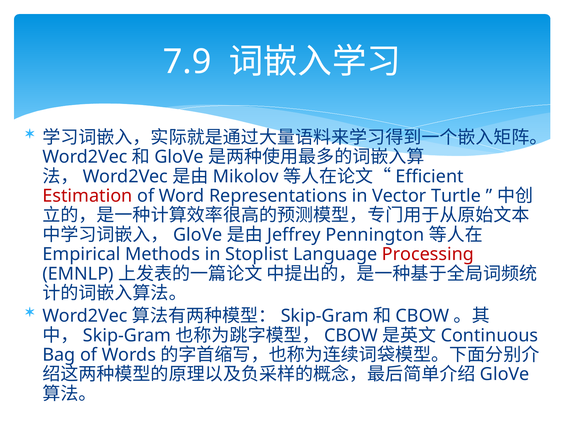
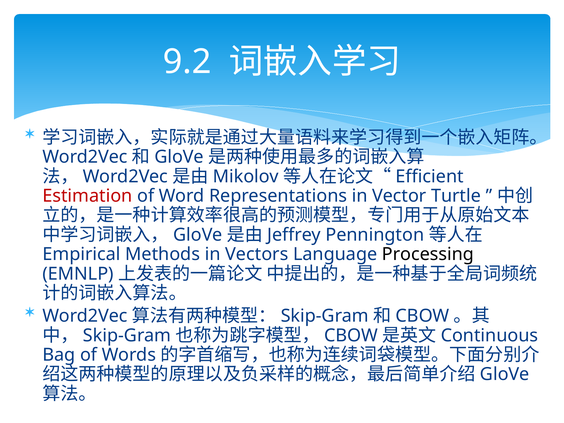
7.9: 7.9 -> 9.2 (187, 62)
Stoplist: Stoplist -> Vectors (257, 254)
Processing colour: red -> black (428, 254)
